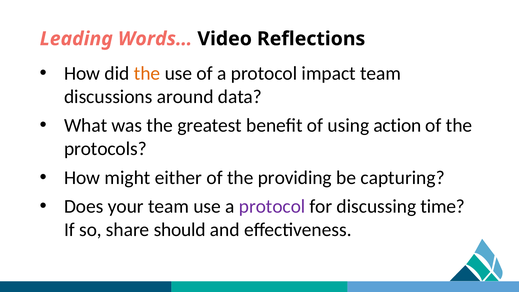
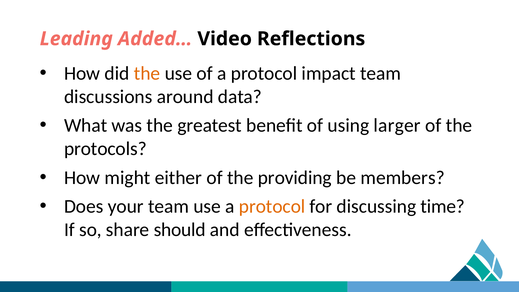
Words…: Words… -> Added… (155, 39)
action: action -> larger (397, 125)
capturing: capturing -> members (403, 178)
protocol colour: purple -> orange (272, 206)
